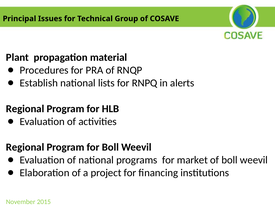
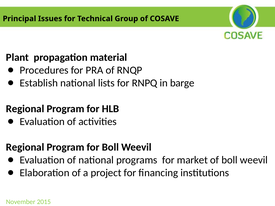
alerts: alerts -> barge (182, 83)
